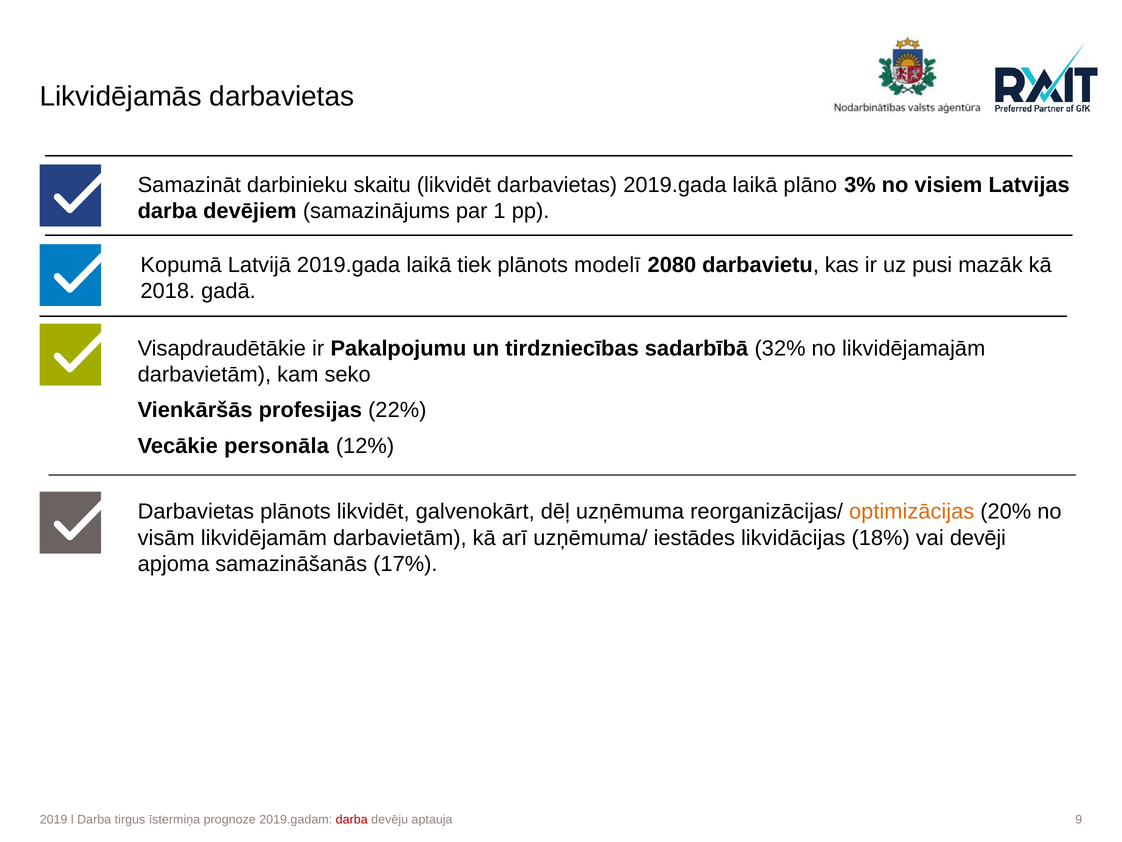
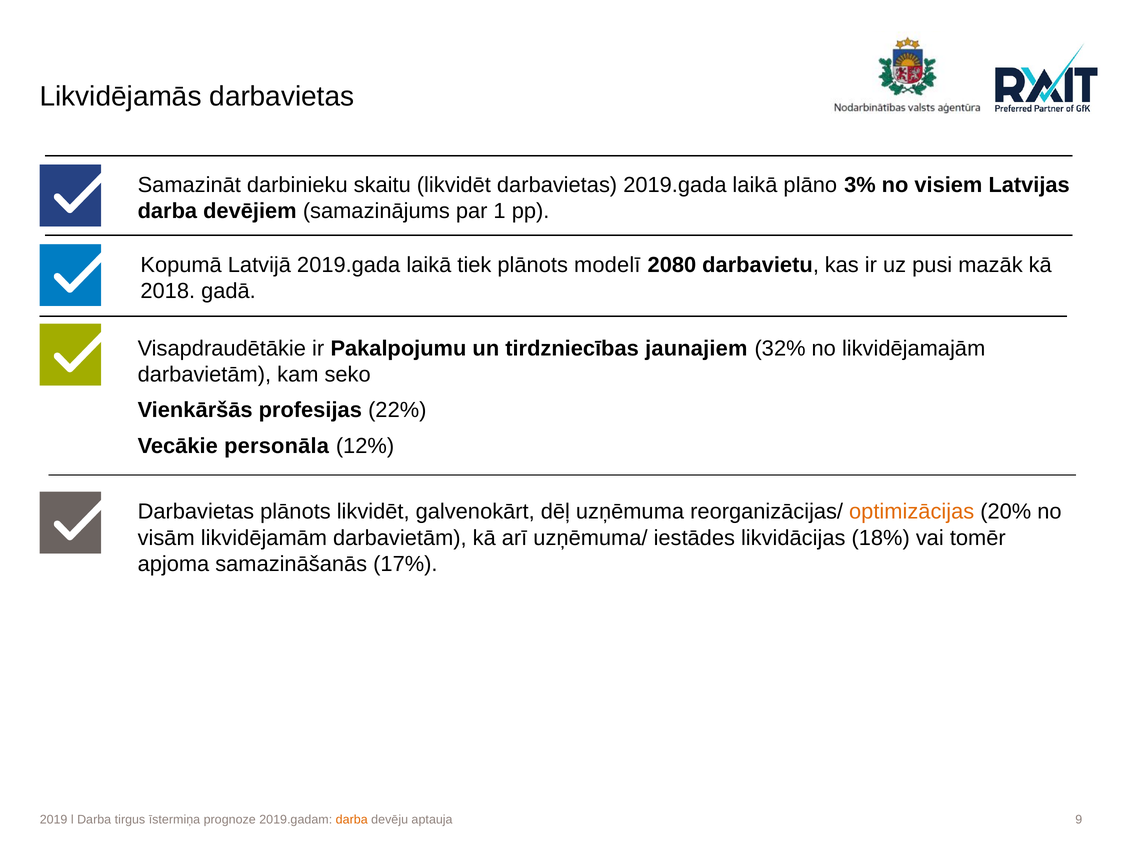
sadarbībā: sadarbībā -> jaunajiem (696, 348)
devēji: devēji -> tomēr (978, 537)
darba colour: red -> orange (352, 819)
